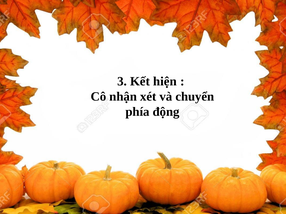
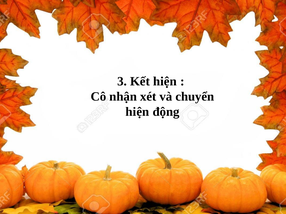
phía: phía -> hiện (137, 112)
